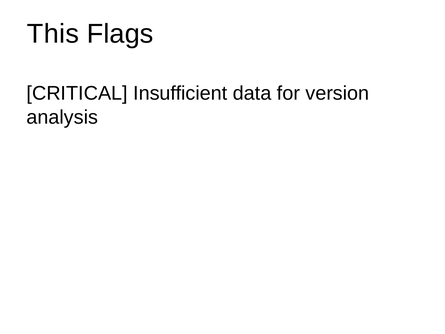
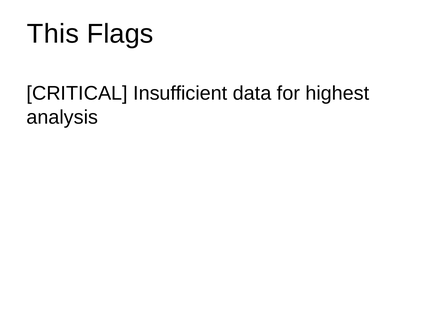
version: version -> highest (337, 93)
